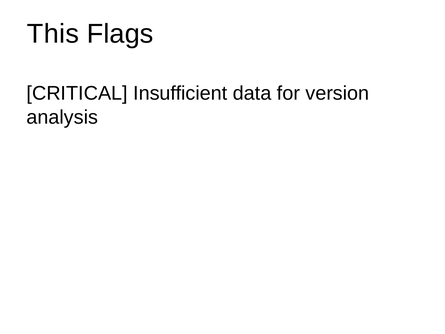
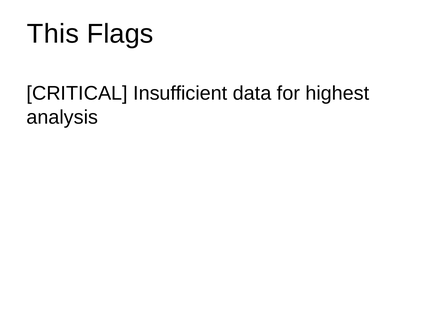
version: version -> highest (337, 93)
